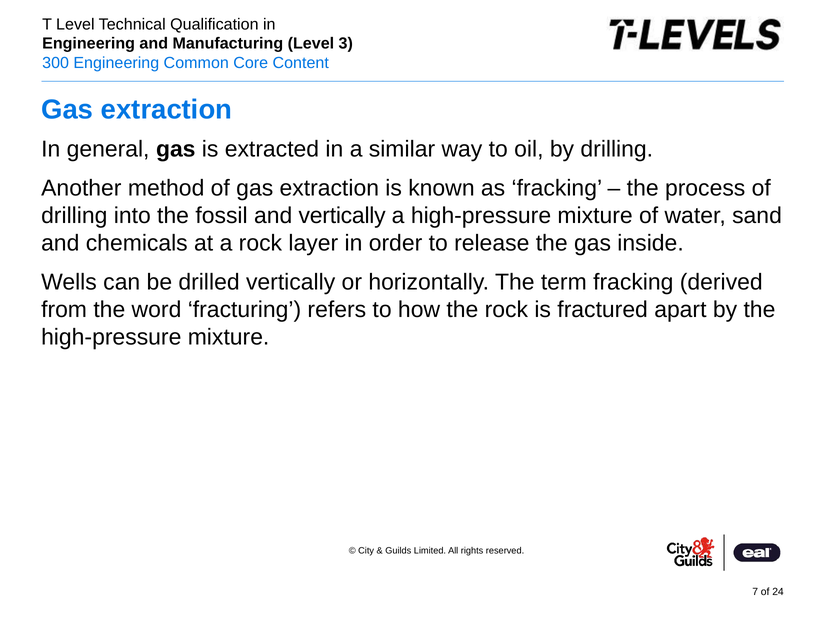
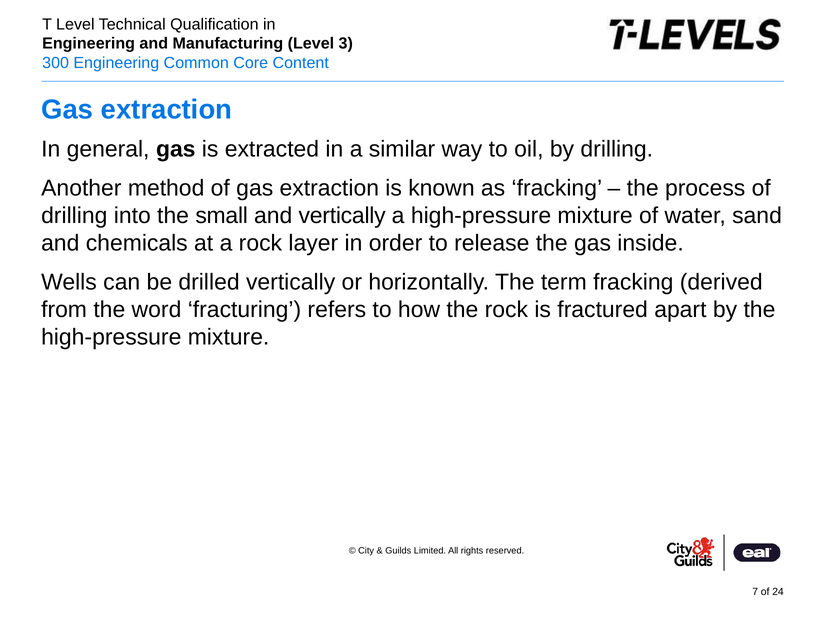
fossil: fossil -> small (222, 216)
